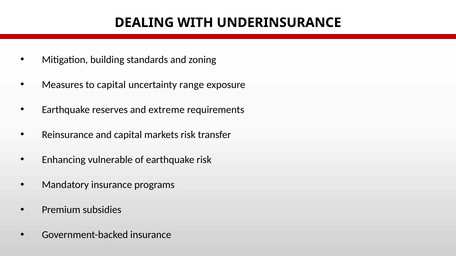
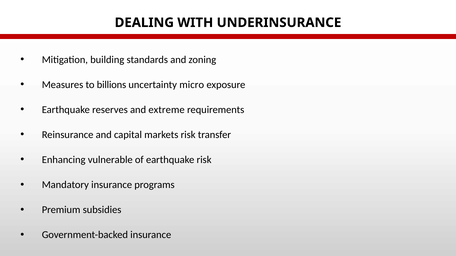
to capital: capital -> billions (111, 85)
range: range -> micro (192, 85)
